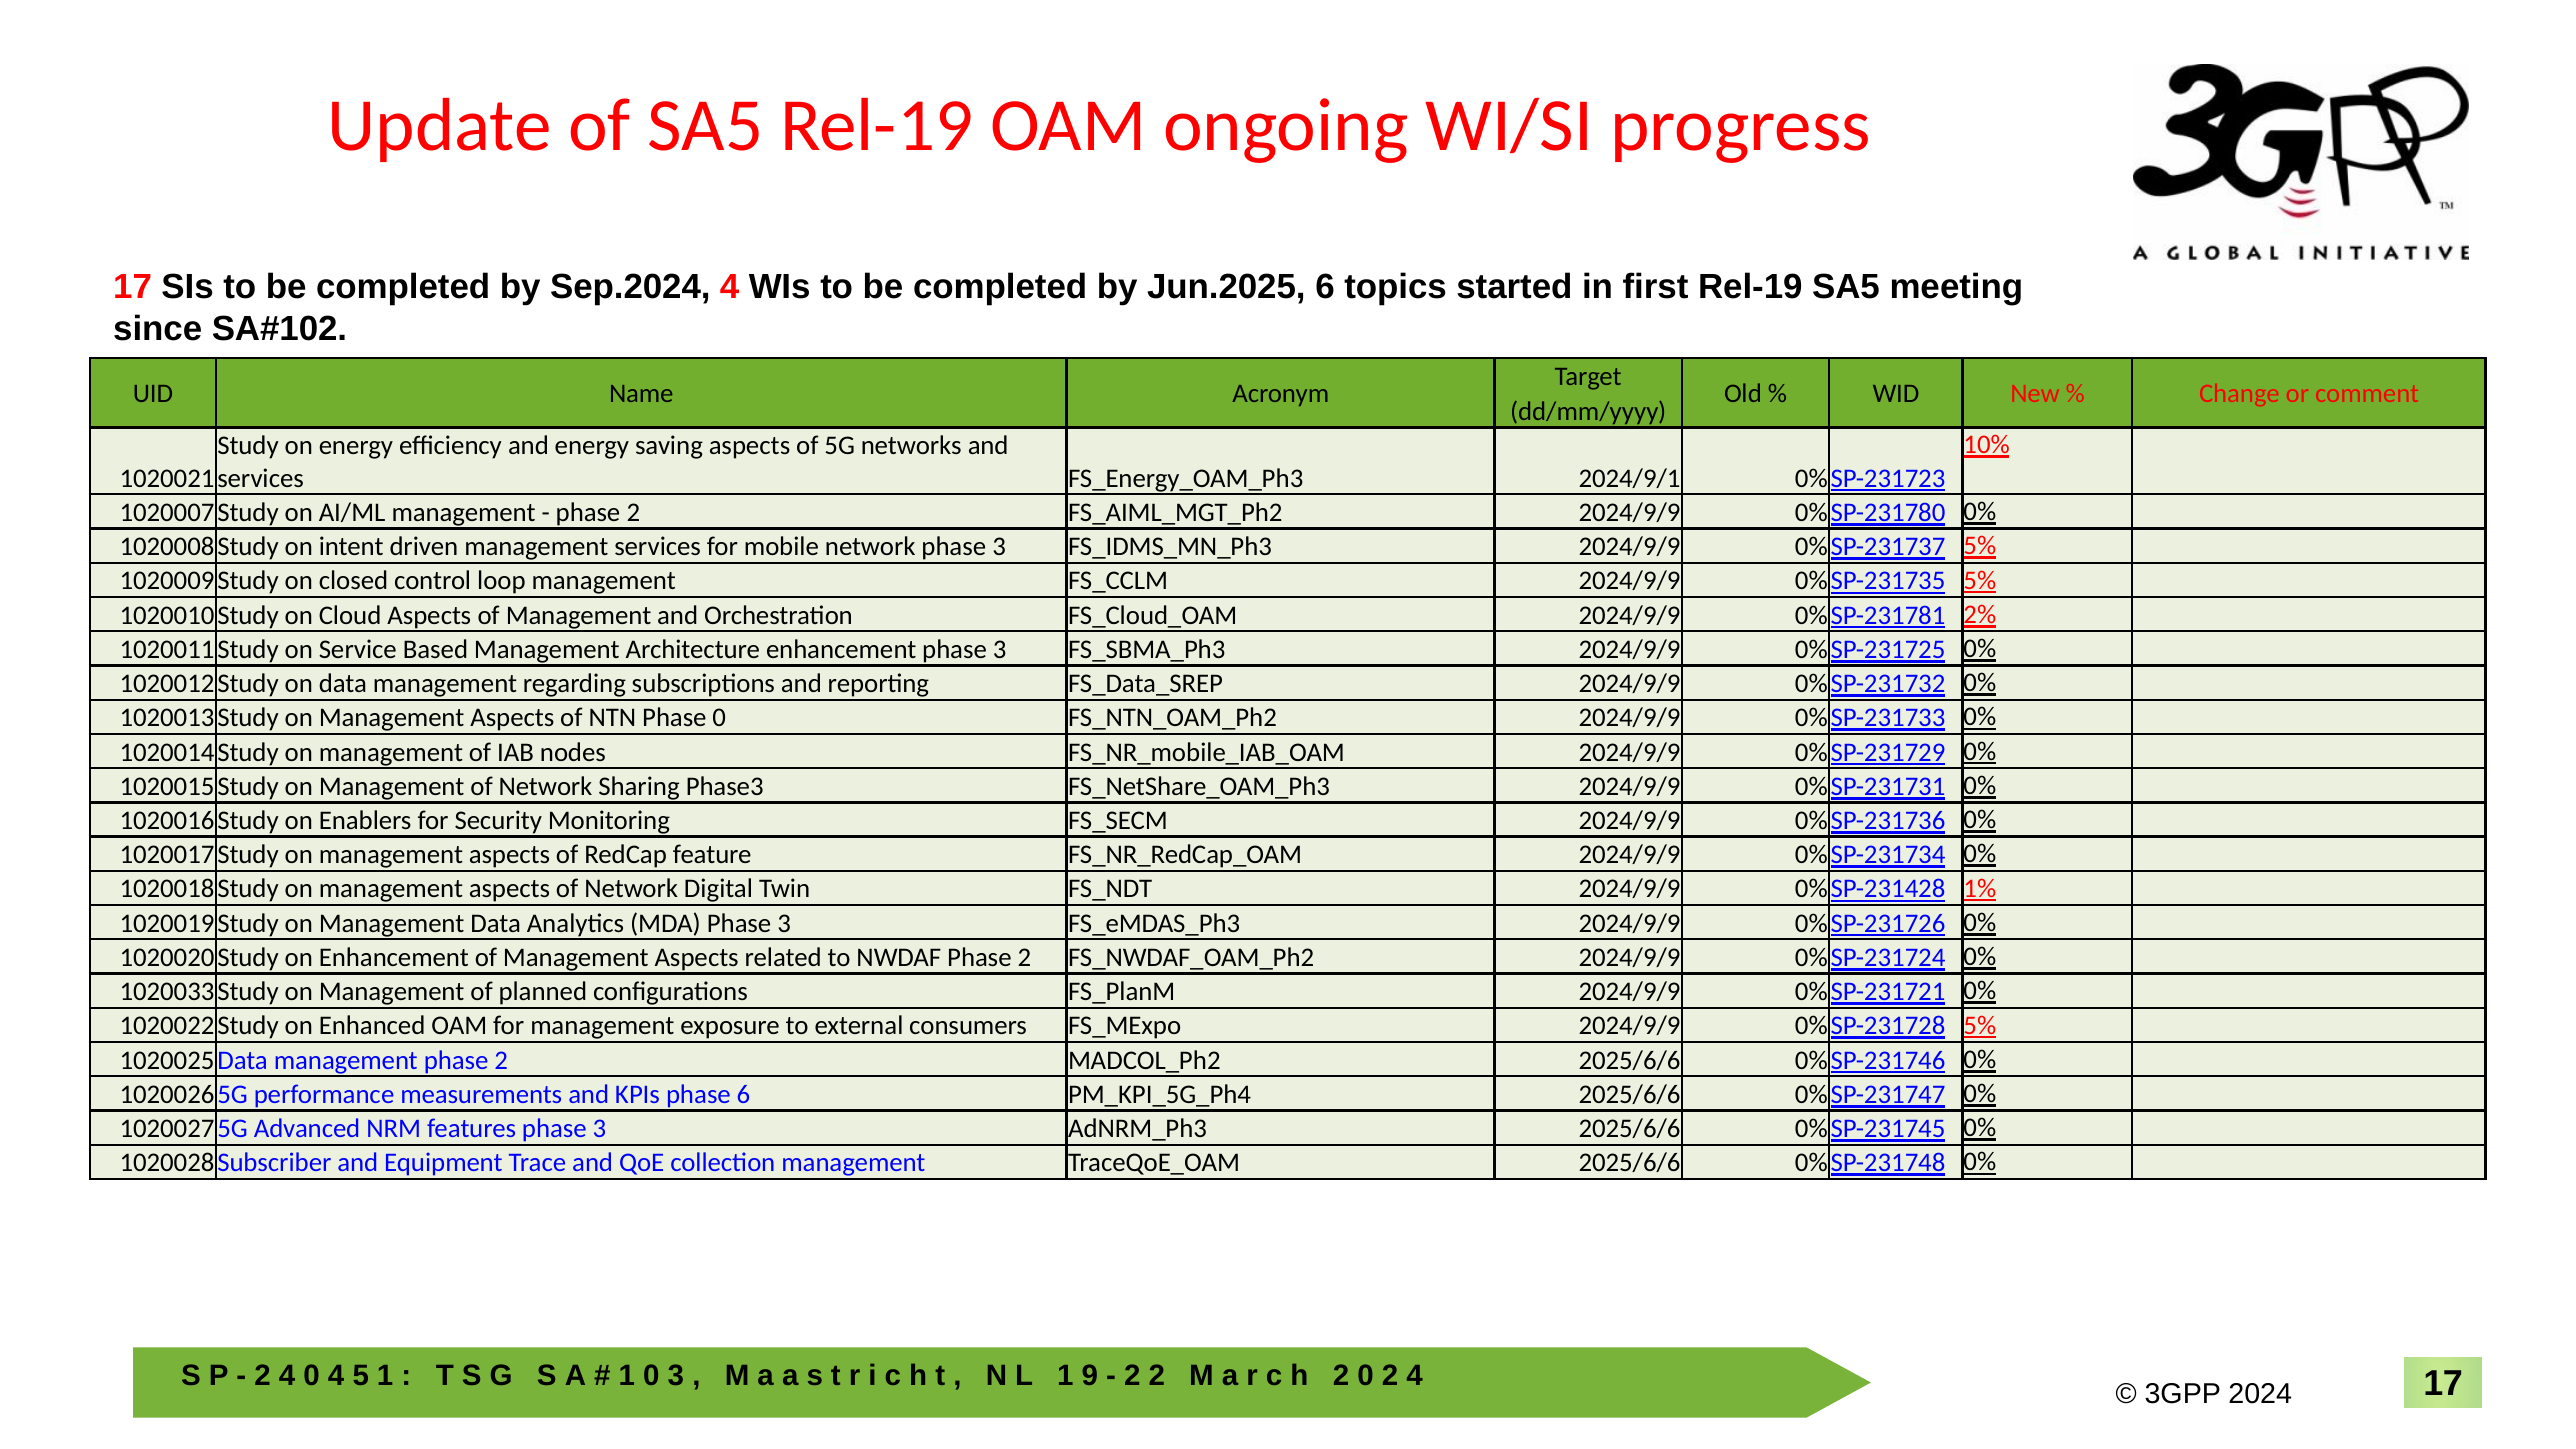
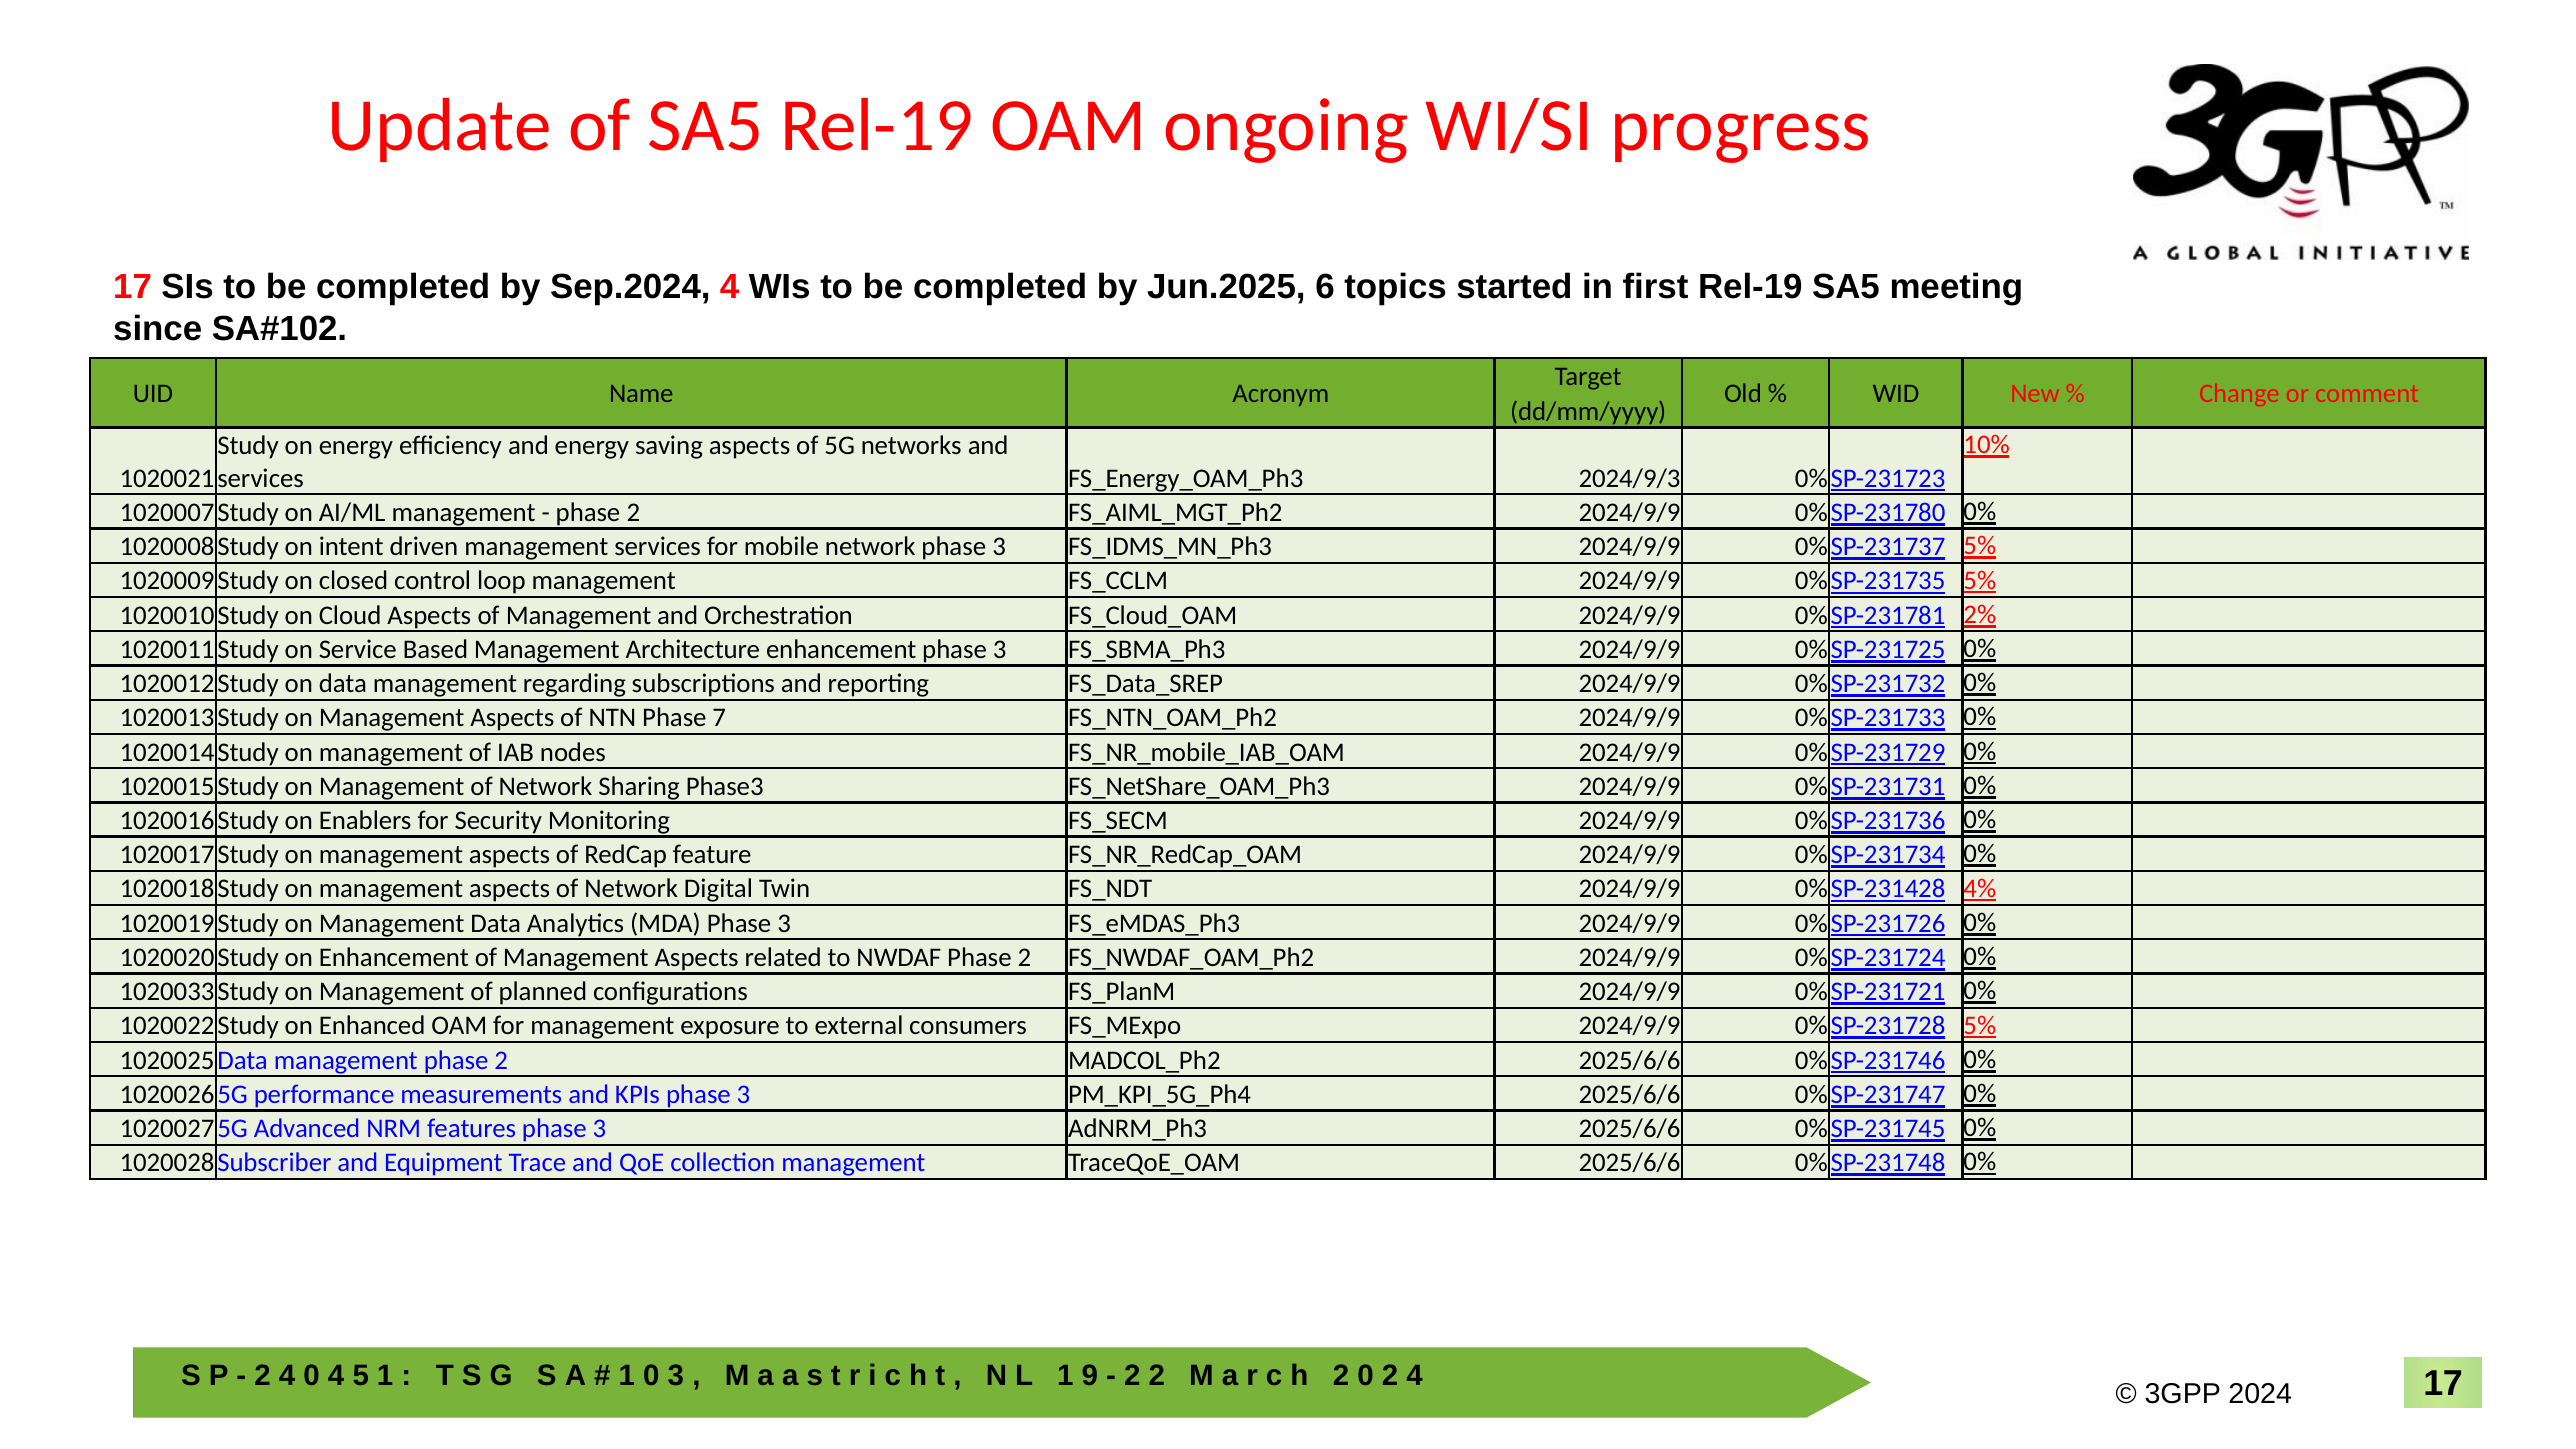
2024/9/1: 2024/9/1 -> 2024/9/3 (1630, 478)
Phase 0: 0 -> 7 (719, 718)
1%: 1% -> 4% (1980, 888)
KPIs phase 6: 6 -> 3 (743, 1094)
